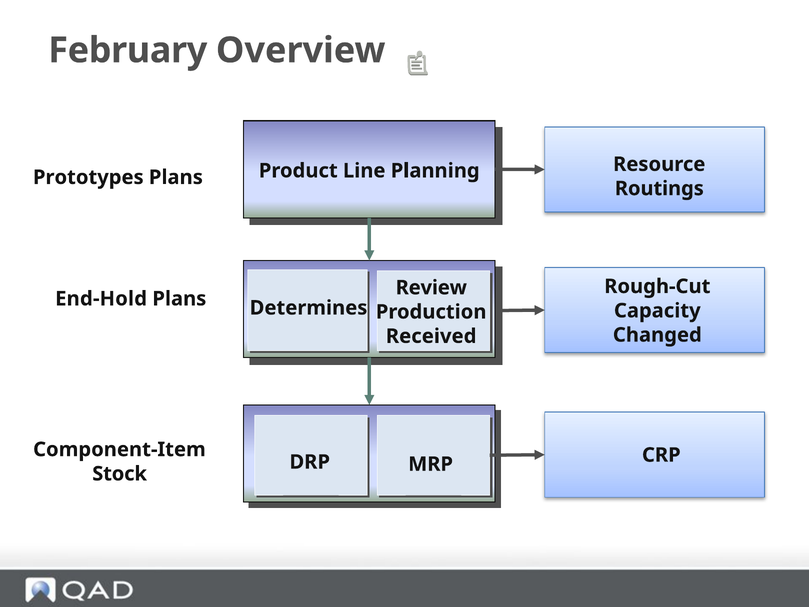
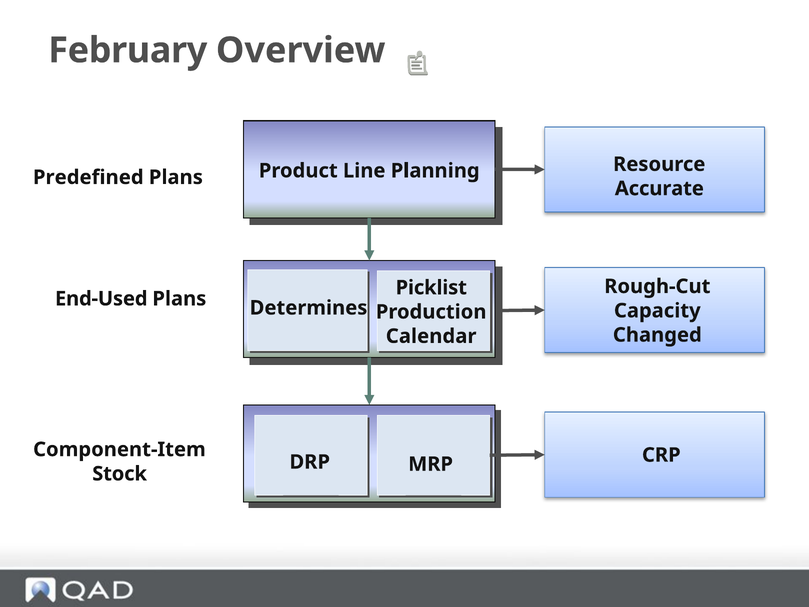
Prototypes: Prototypes -> Predefined (88, 177)
Routings: Routings -> Accurate (659, 188)
Review: Review -> Picklist (431, 288)
End-Hold: End-Hold -> End-Used (101, 299)
Received: Received -> Calendar (431, 336)
